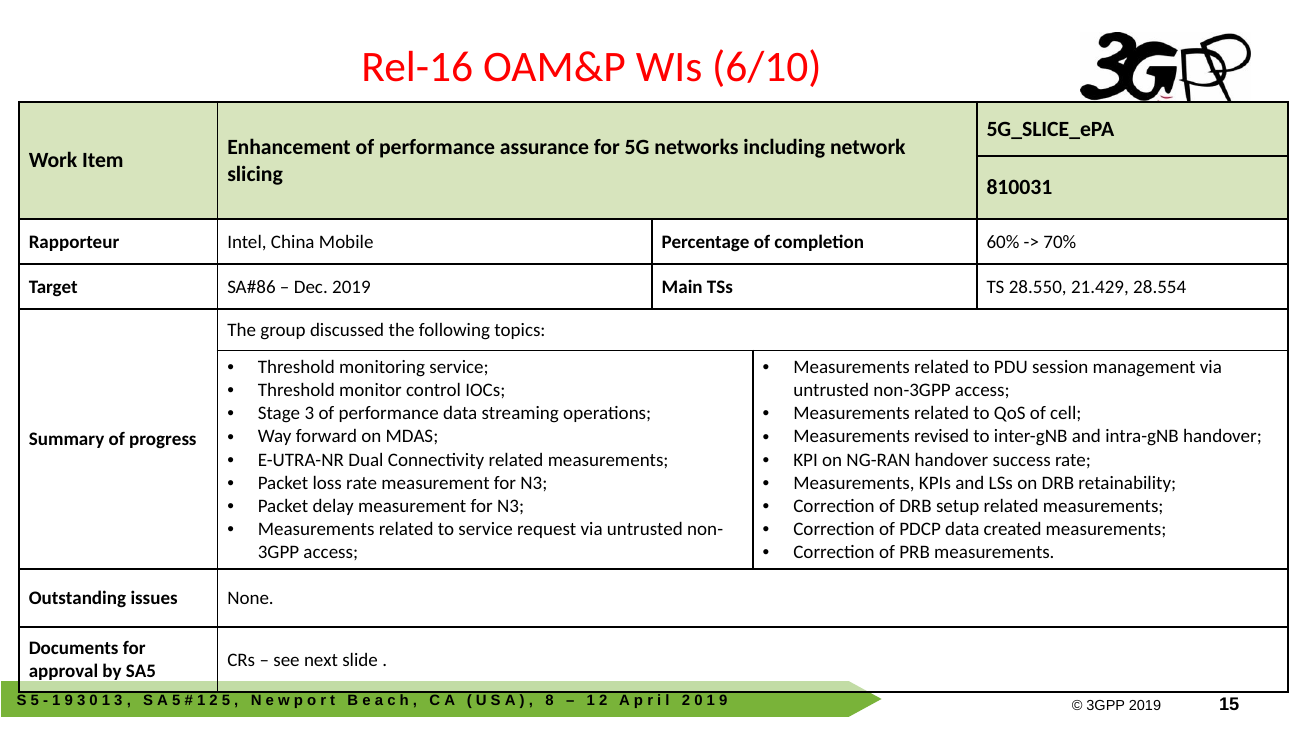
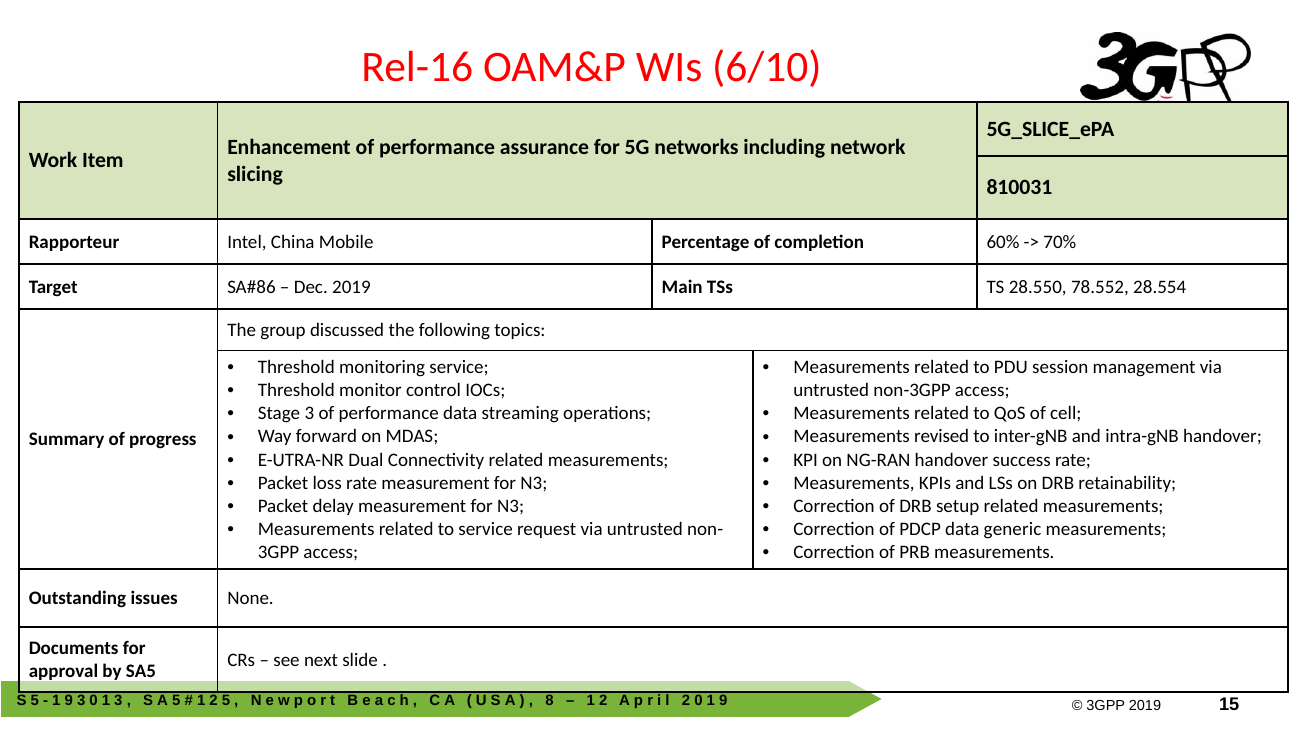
21.429: 21.429 -> 78.552 (1100, 287)
created: created -> generic (1013, 529)
